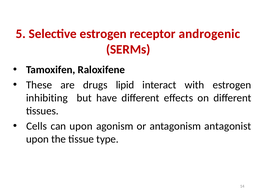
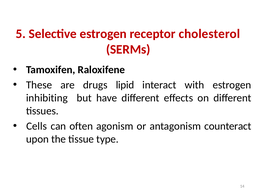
androgenic: androgenic -> cholesterol (209, 34)
can upon: upon -> often (81, 126)
antagonist: antagonist -> counteract (228, 126)
